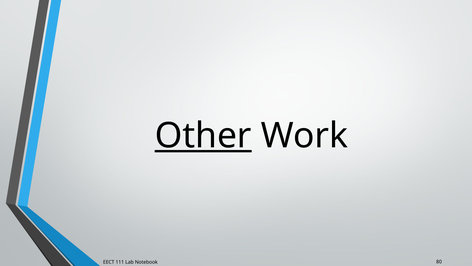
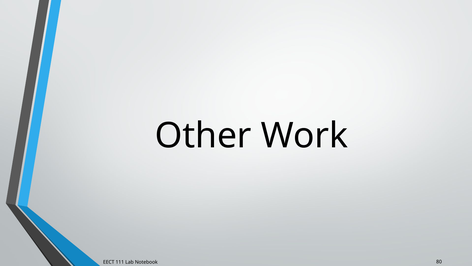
Other underline: present -> none (203, 136)
